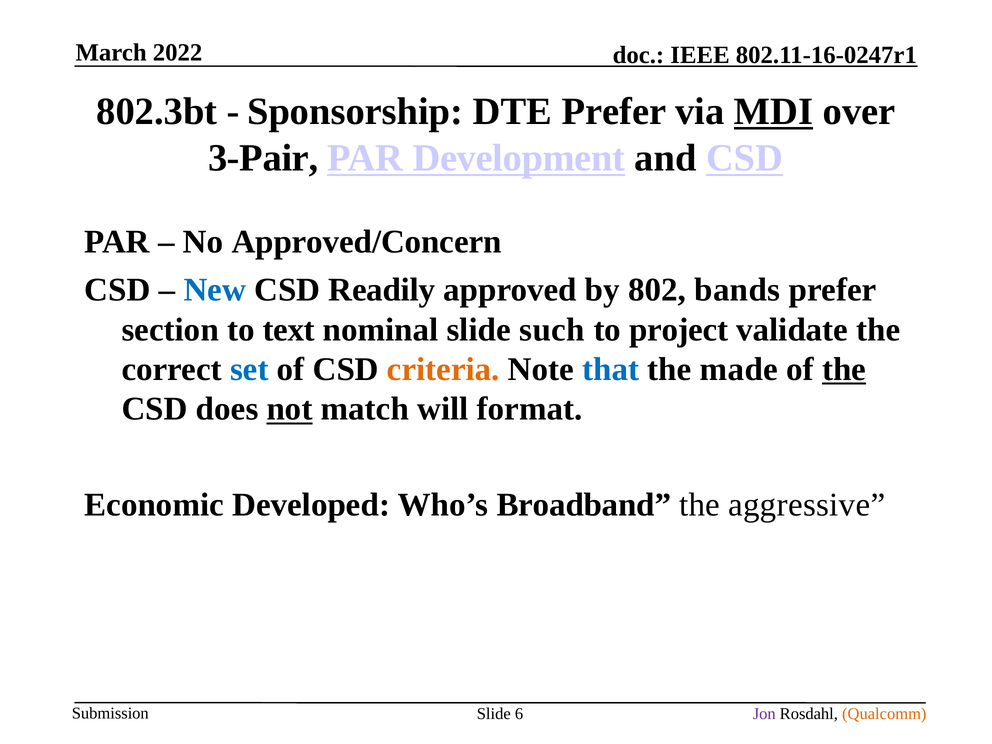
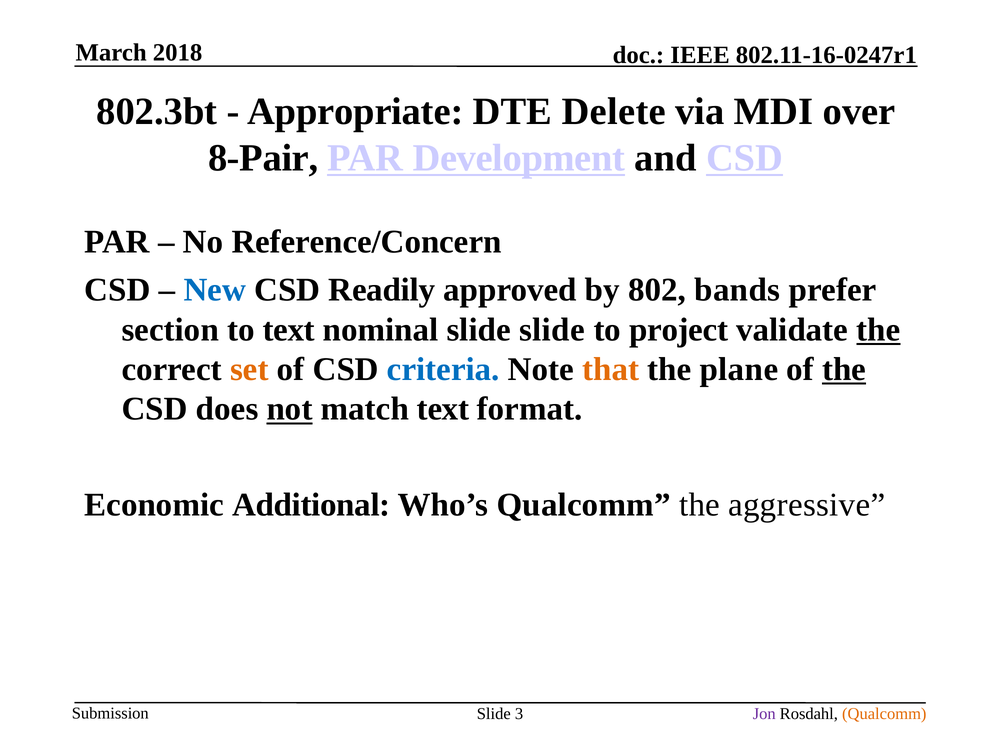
2022: 2022 -> 2018 (178, 53)
Sponsorship: Sponsorship -> Appropriate (355, 112)
DTE Prefer: Prefer -> Delete (614, 112)
MDI underline: present -> none (774, 112)
3-Pair: 3-Pair -> 8-Pair (263, 158)
Approved/Concern: Approved/Concern -> Reference/Concern (366, 242)
slide such: such -> slide (552, 330)
the underline: none -> present (878, 330)
set colour: blue -> orange (249, 369)
criteria colour: orange -> blue (443, 369)
that colour: blue -> orange (611, 369)
made: made -> plane (739, 369)
match will: will -> text (443, 409)
Developed: Developed -> Additional (311, 505)
Who’s Broadband: Broadband -> Qualcomm (584, 505)
6: 6 -> 3 (519, 714)
